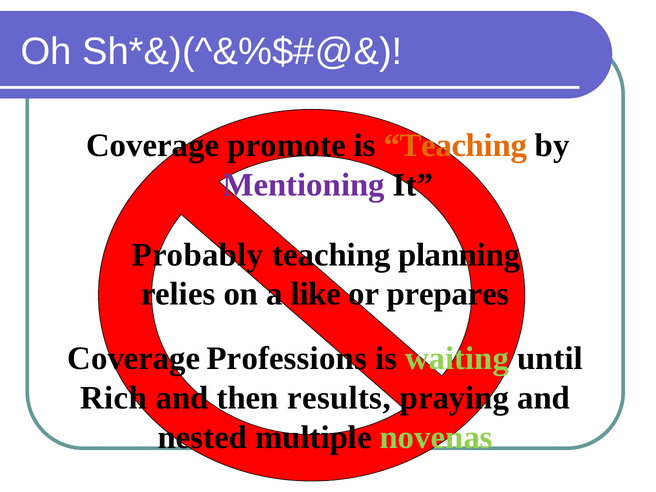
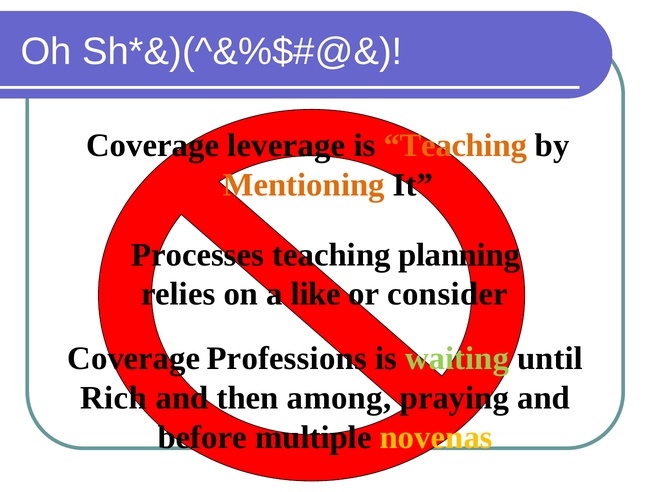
promote: promote -> leverage (286, 145)
Mentioning colour: purple -> orange (304, 185)
Probably: Probably -> Processes (198, 255)
prepares: prepares -> consider (448, 294)
results: results -> among (339, 398)
nested: nested -> before (202, 437)
novenas colour: light green -> yellow (436, 437)
